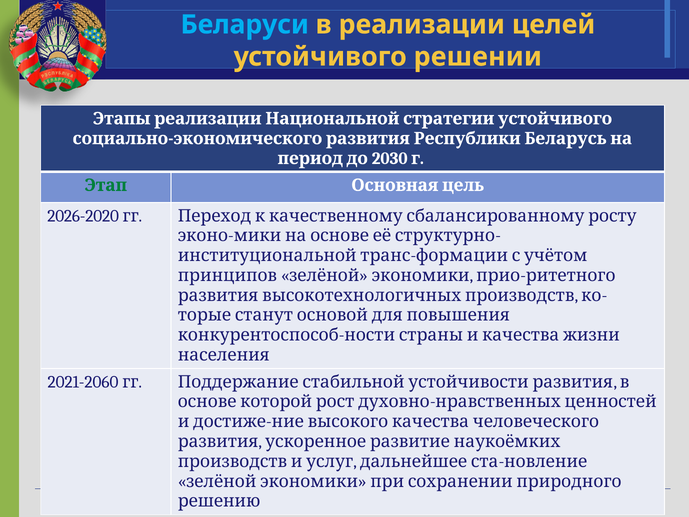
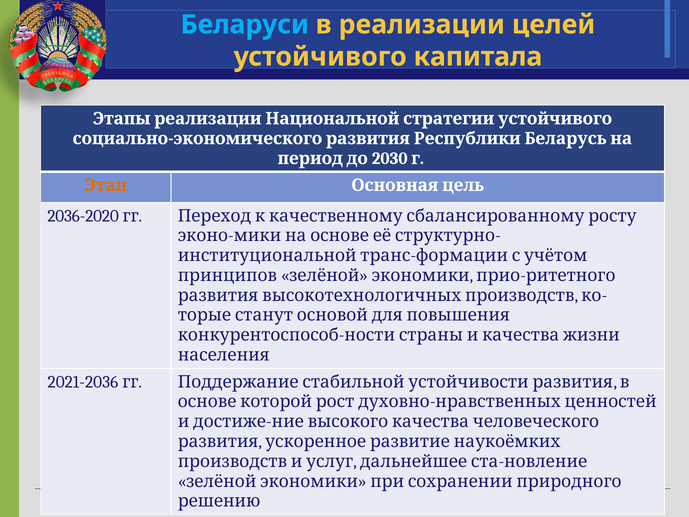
решении: решении -> капитала (478, 57)
Этап colour: green -> orange (106, 185)
2026-2020: 2026-2020 -> 2036-2020 (83, 216)
2021-2060: 2021-2060 -> 2021-2036 (83, 382)
